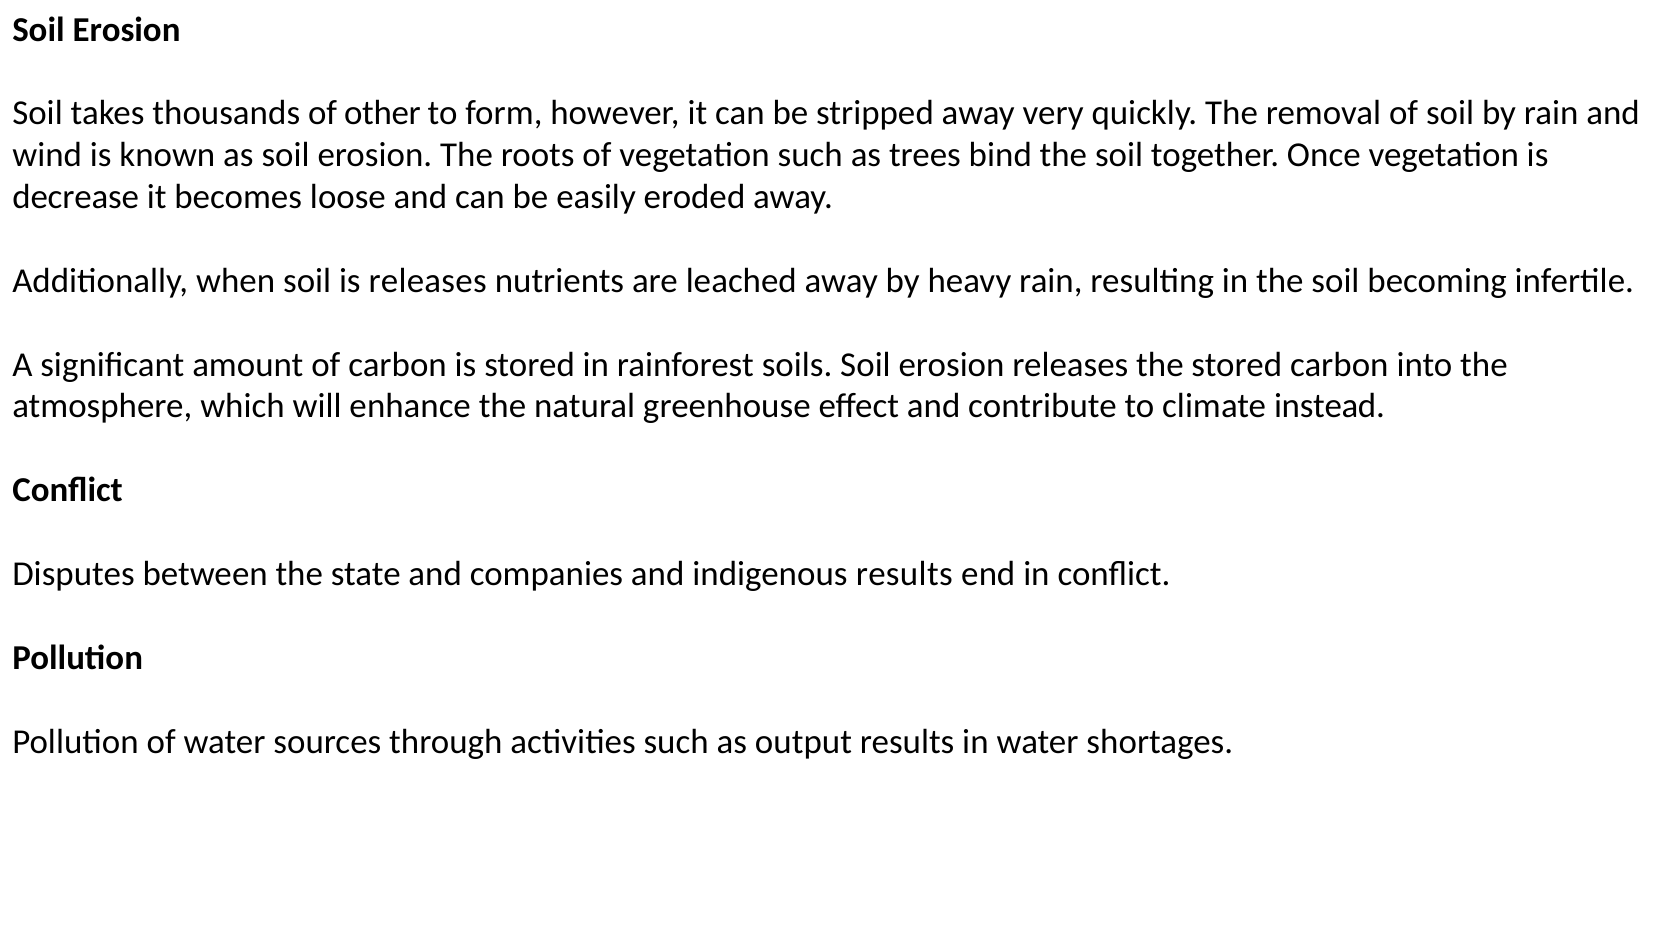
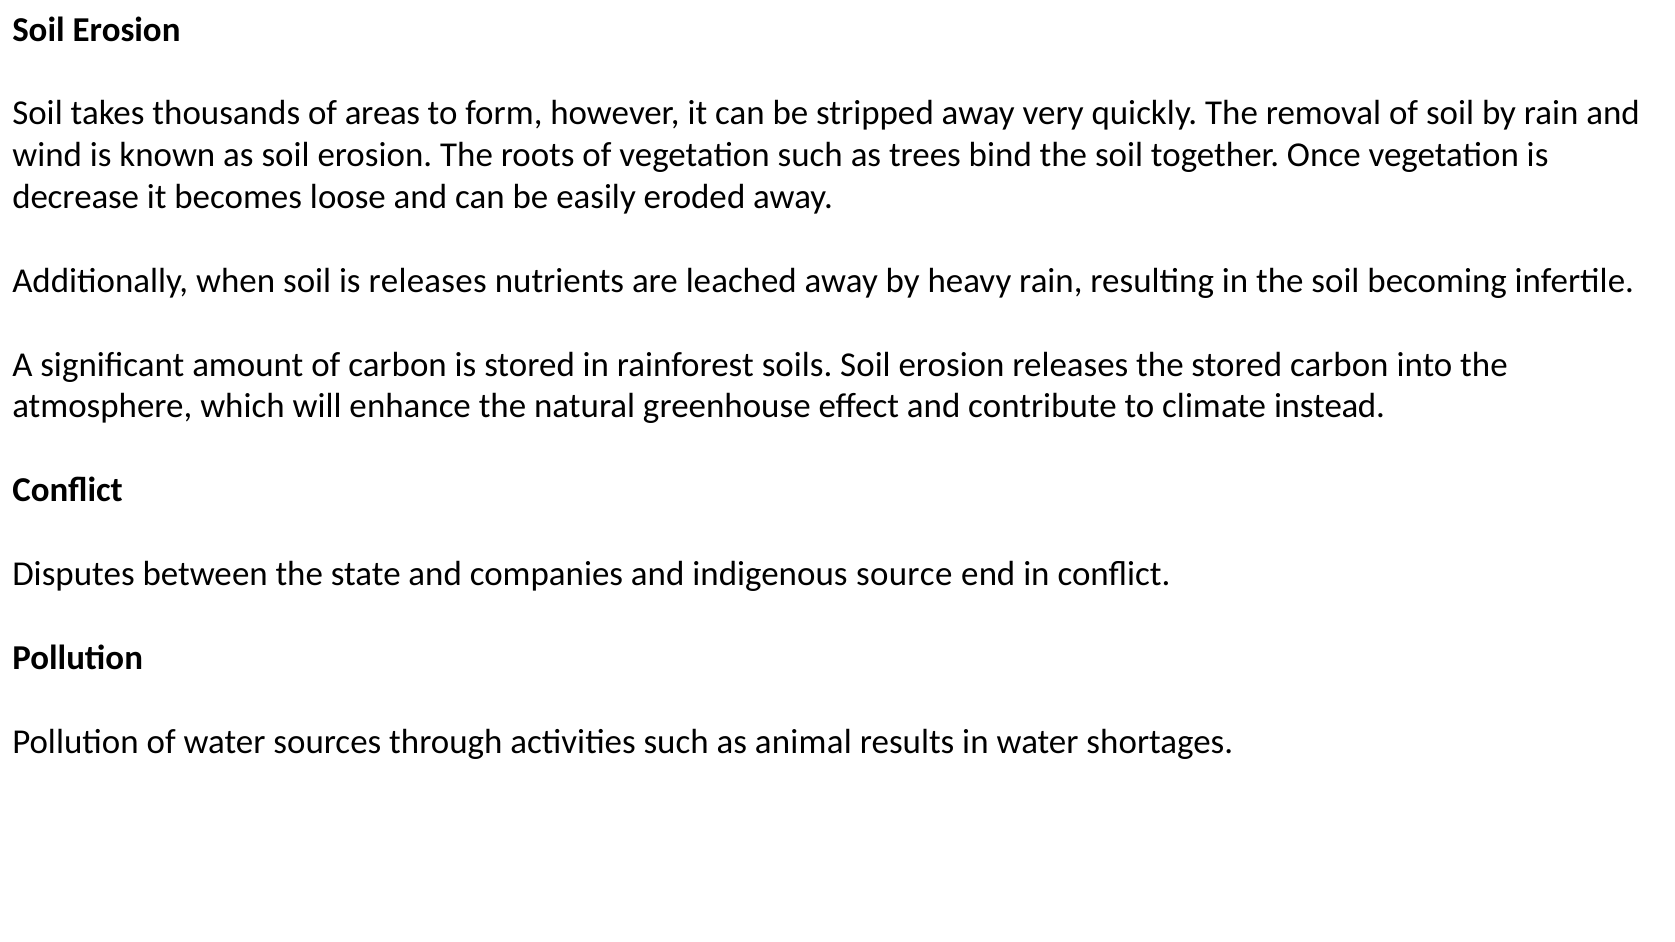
other: other -> areas (382, 113)
indigenous results: results -> source (904, 574)
output: output -> animal (803, 742)
